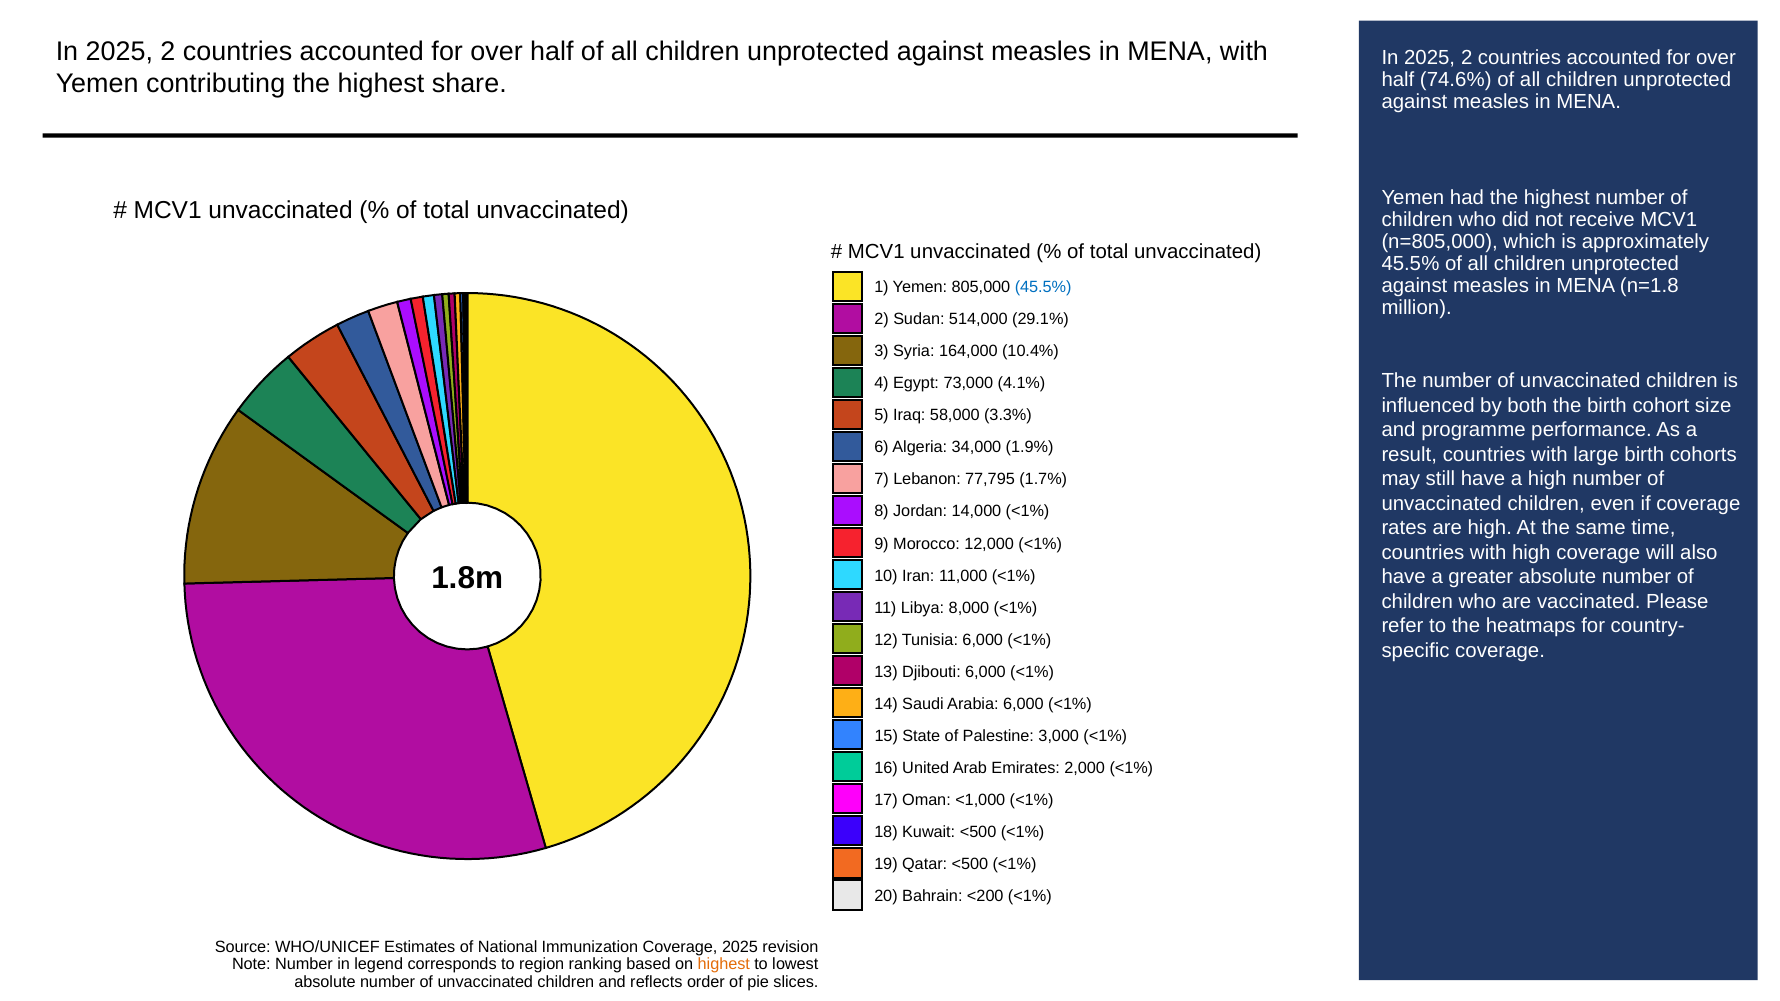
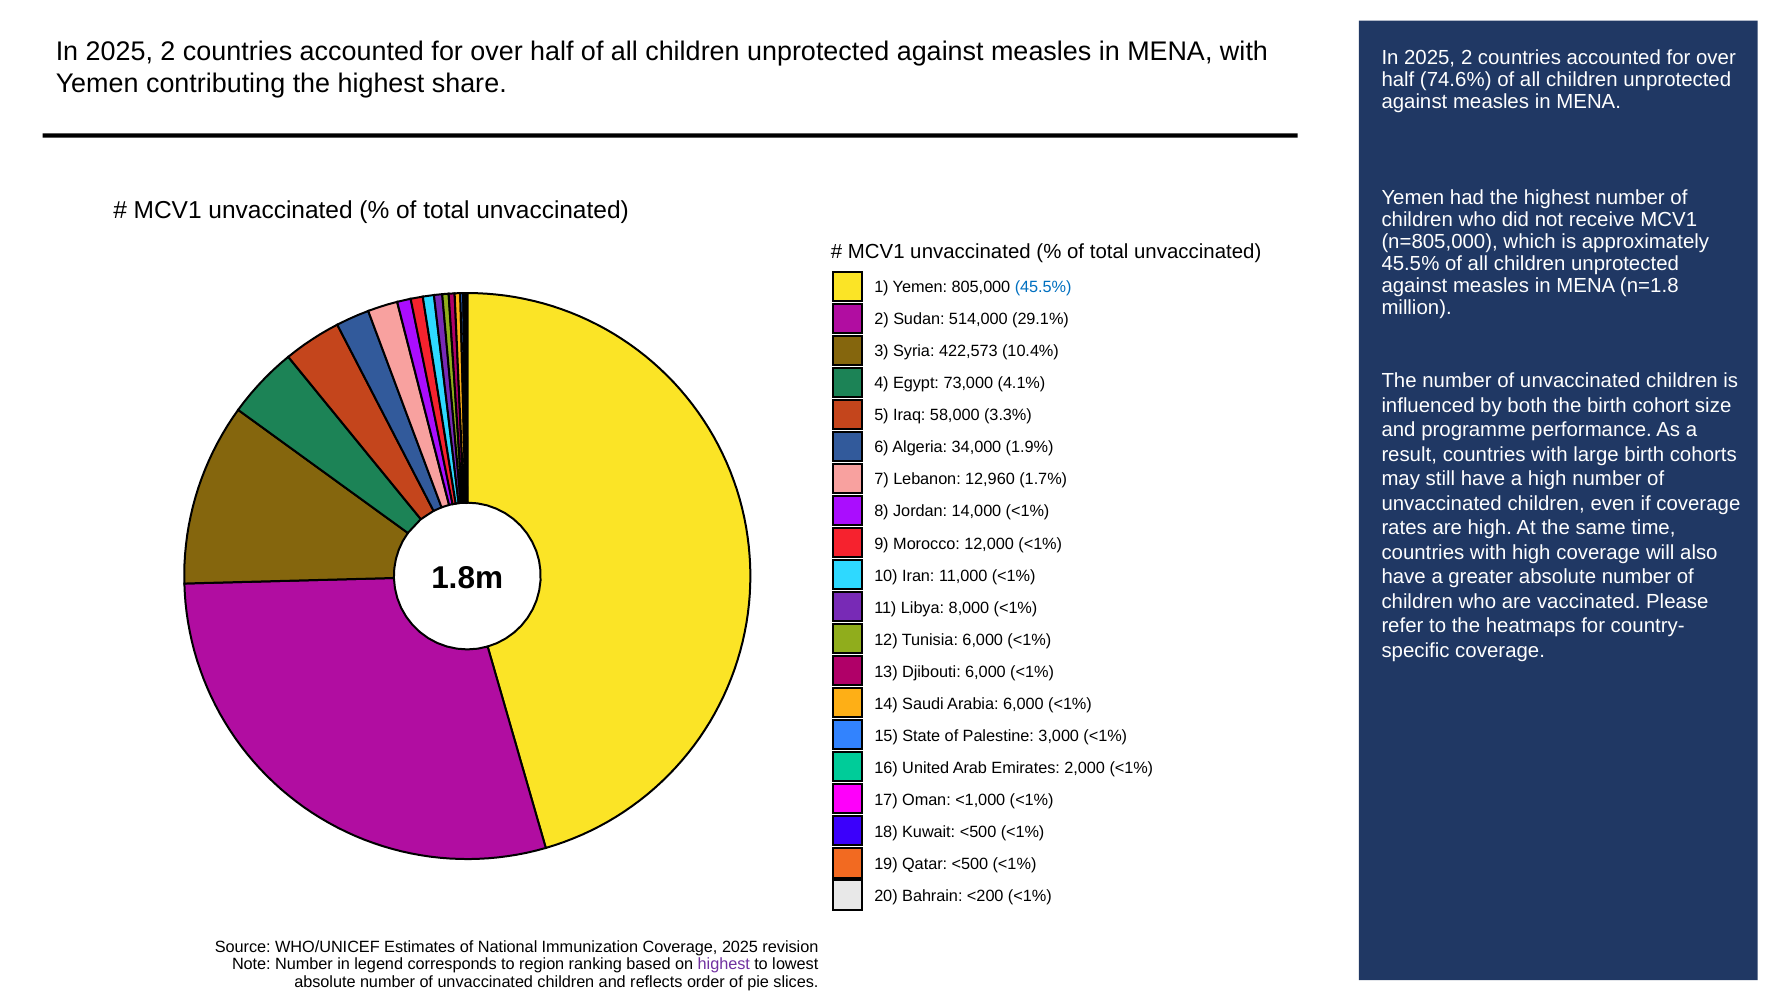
164,000: 164,000 -> 422,573 (968, 352)
77,795: 77,795 -> 12,960 (990, 480)
highest colour: orange -> purple (724, 965)
